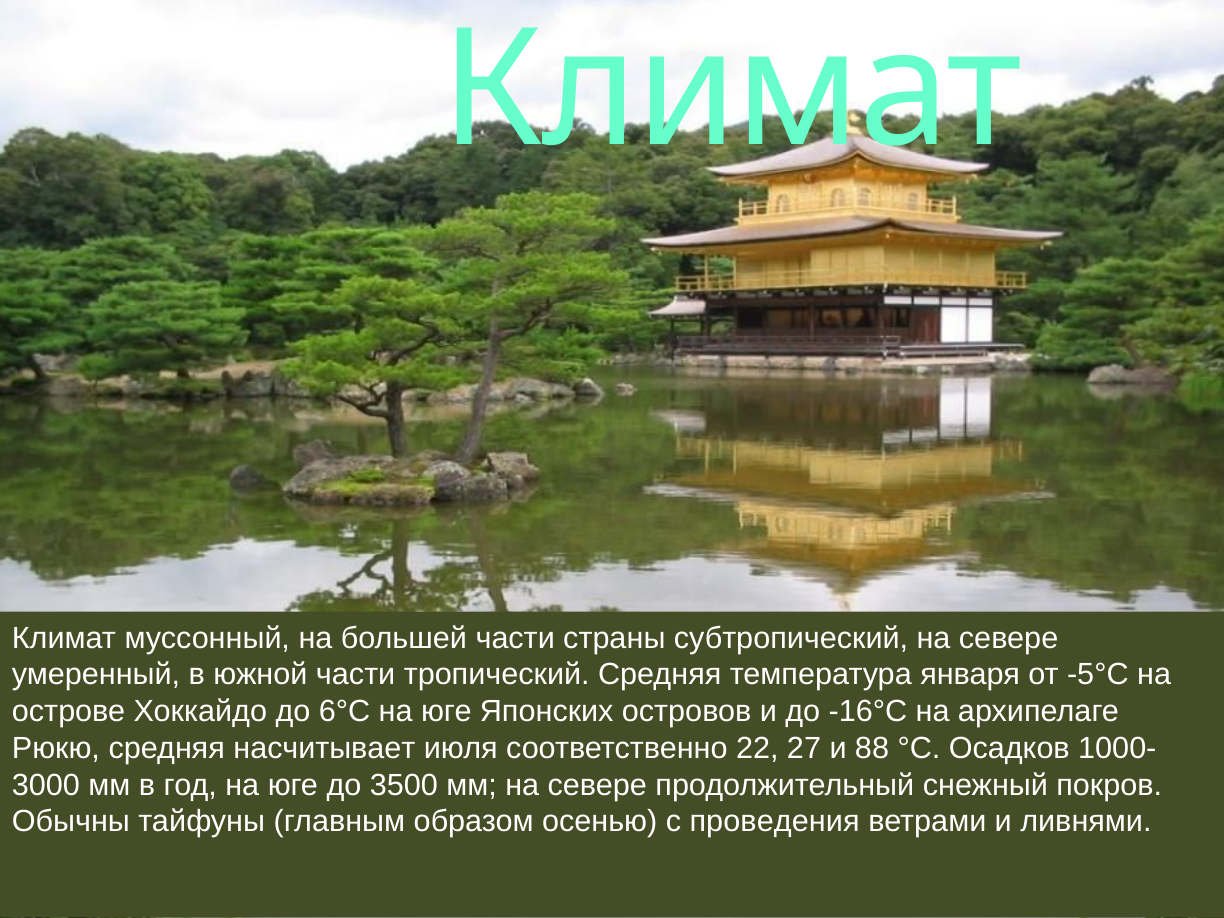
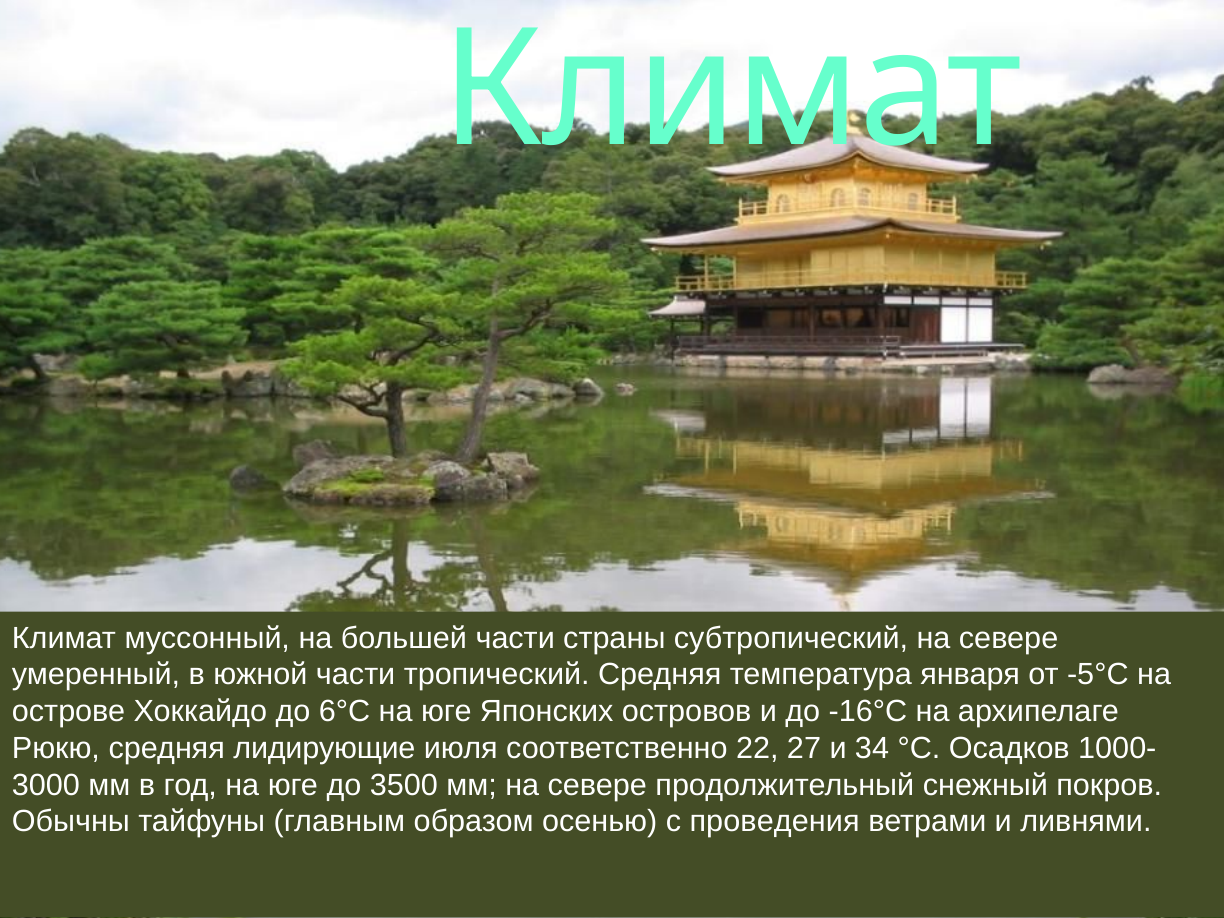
насчитывает: насчитывает -> лидирующие (324, 748)
88: 88 -> 34 (872, 748)
